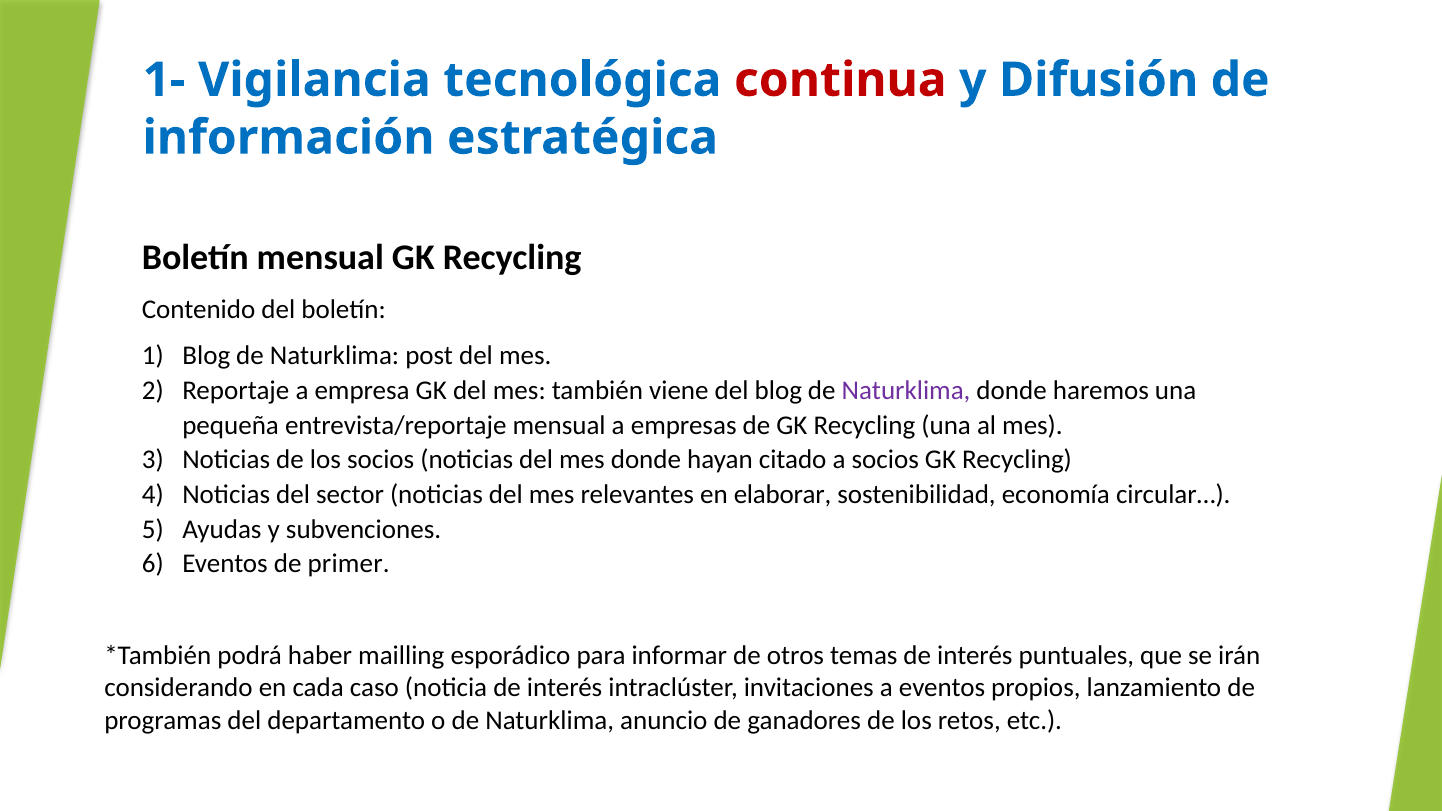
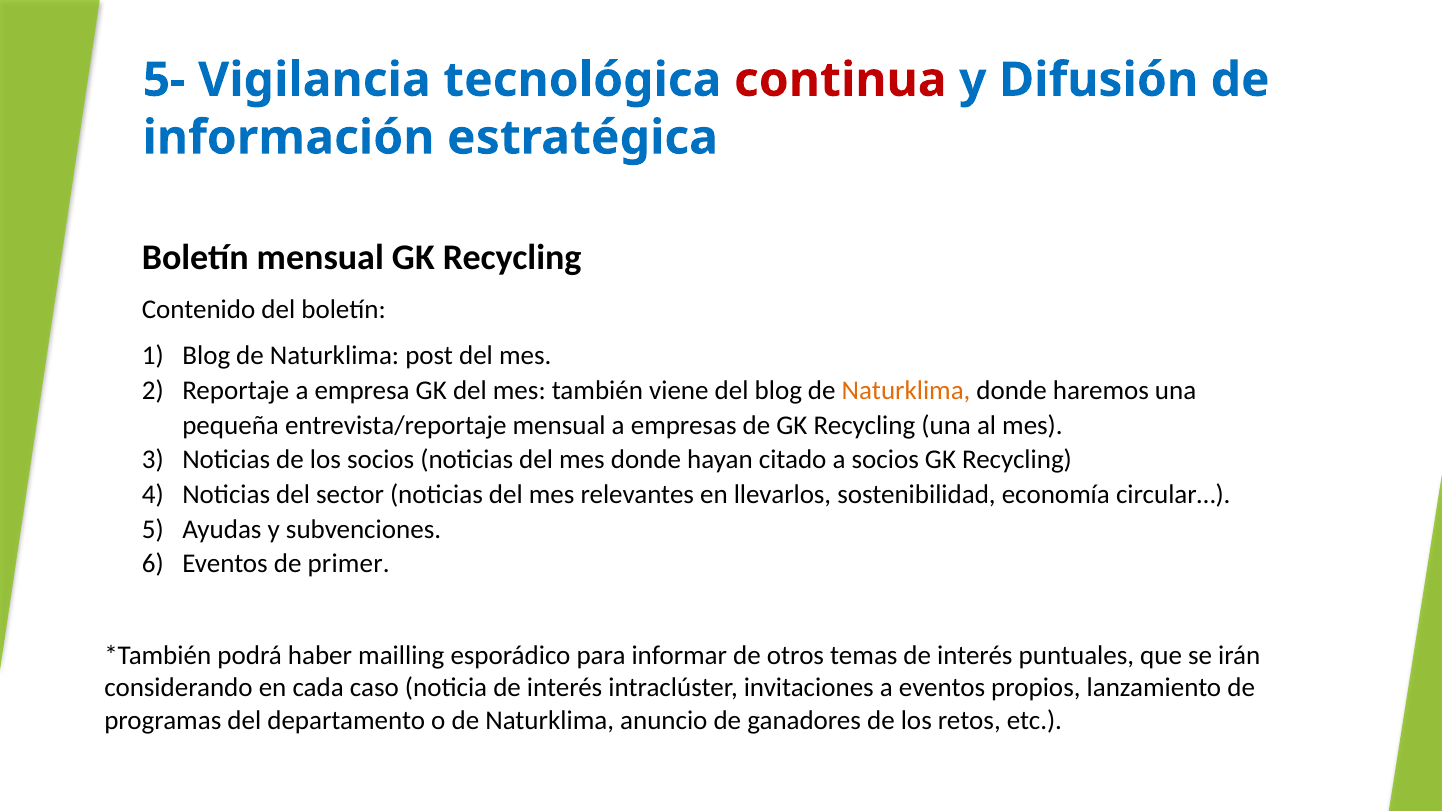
1-: 1- -> 5- (164, 80)
Naturklima colour: purple -> orange (906, 391)
elaborar: elaborar -> llevarlos (782, 495)
